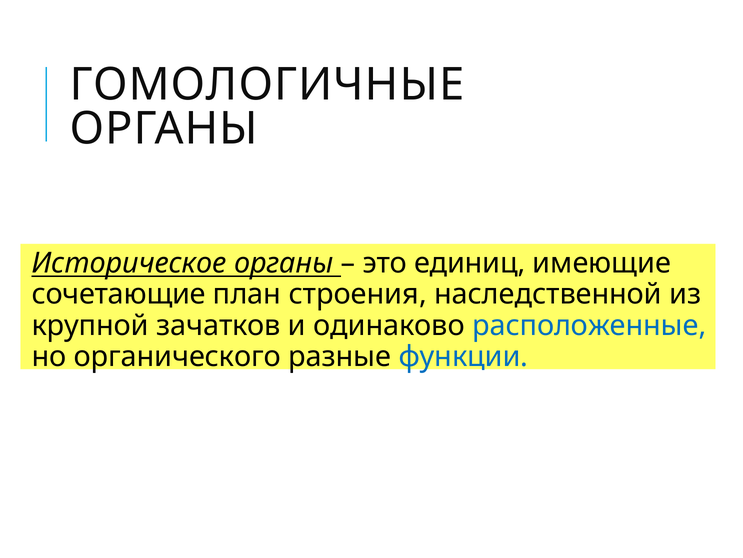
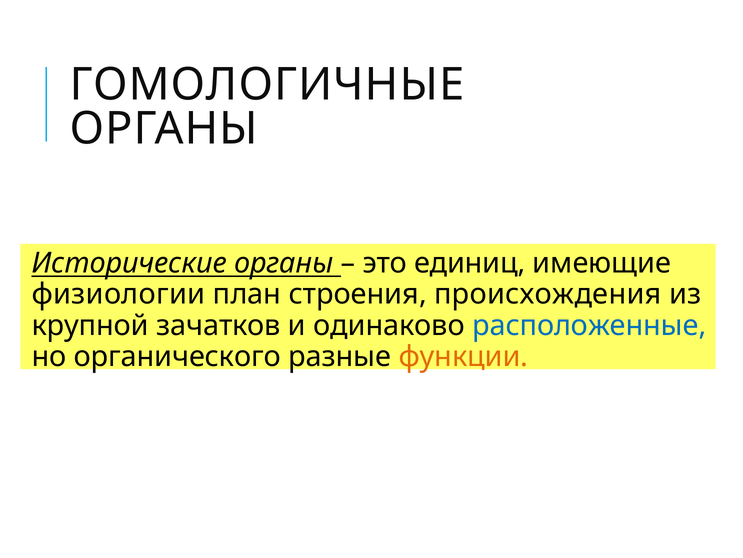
Историческое: Историческое -> Исторические (129, 263)
сочетающие: сочетающие -> физиологии (118, 294)
наследственной: наследственной -> происхождения (548, 294)
функции colour: blue -> orange (463, 356)
